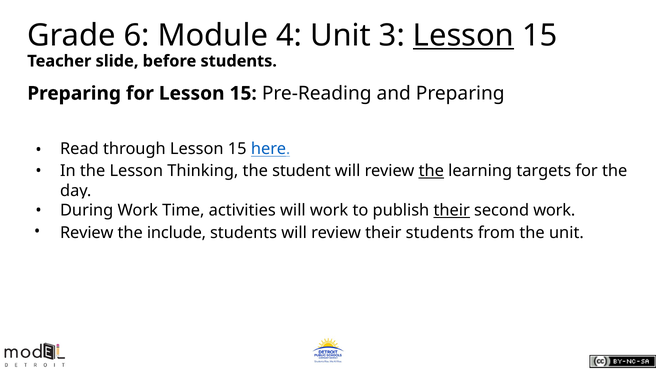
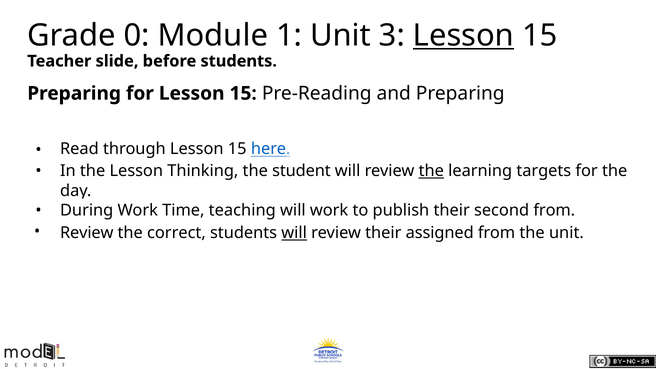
6: 6 -> 0 (137, 35)
4: 4 -> 1 (289, 35)
activities: activities -> teaching (242, 210)
their underline: present -> none (452, 210)
second work: work -> from (554, 210)
include: include -> correct (176, 233)
will underline: none -> present (294, 233)
their students: students -> assigned (440, 233)
